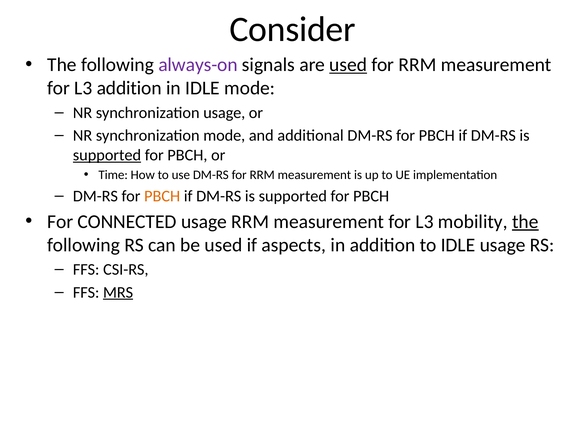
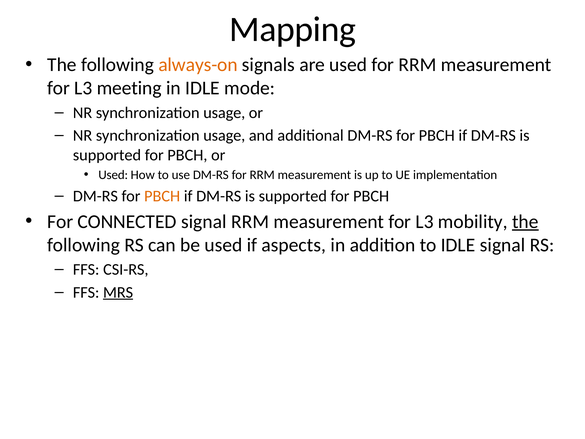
Consider: Consider -> Mapping (293, 29)
always-on colour: purple -> orange (198, 65)
used underline: present -> none (348, 65)
L3 addition: addition -> meeting (129, 88)
mode: mode -> usage (224, 135)
supported underline: present -> none (107, 155)
Time: Time -> Used (113, 175)
CONNECTED usage: usage -> signal (204, 221)
IDLE usage: usage -> signal (503, 245)
